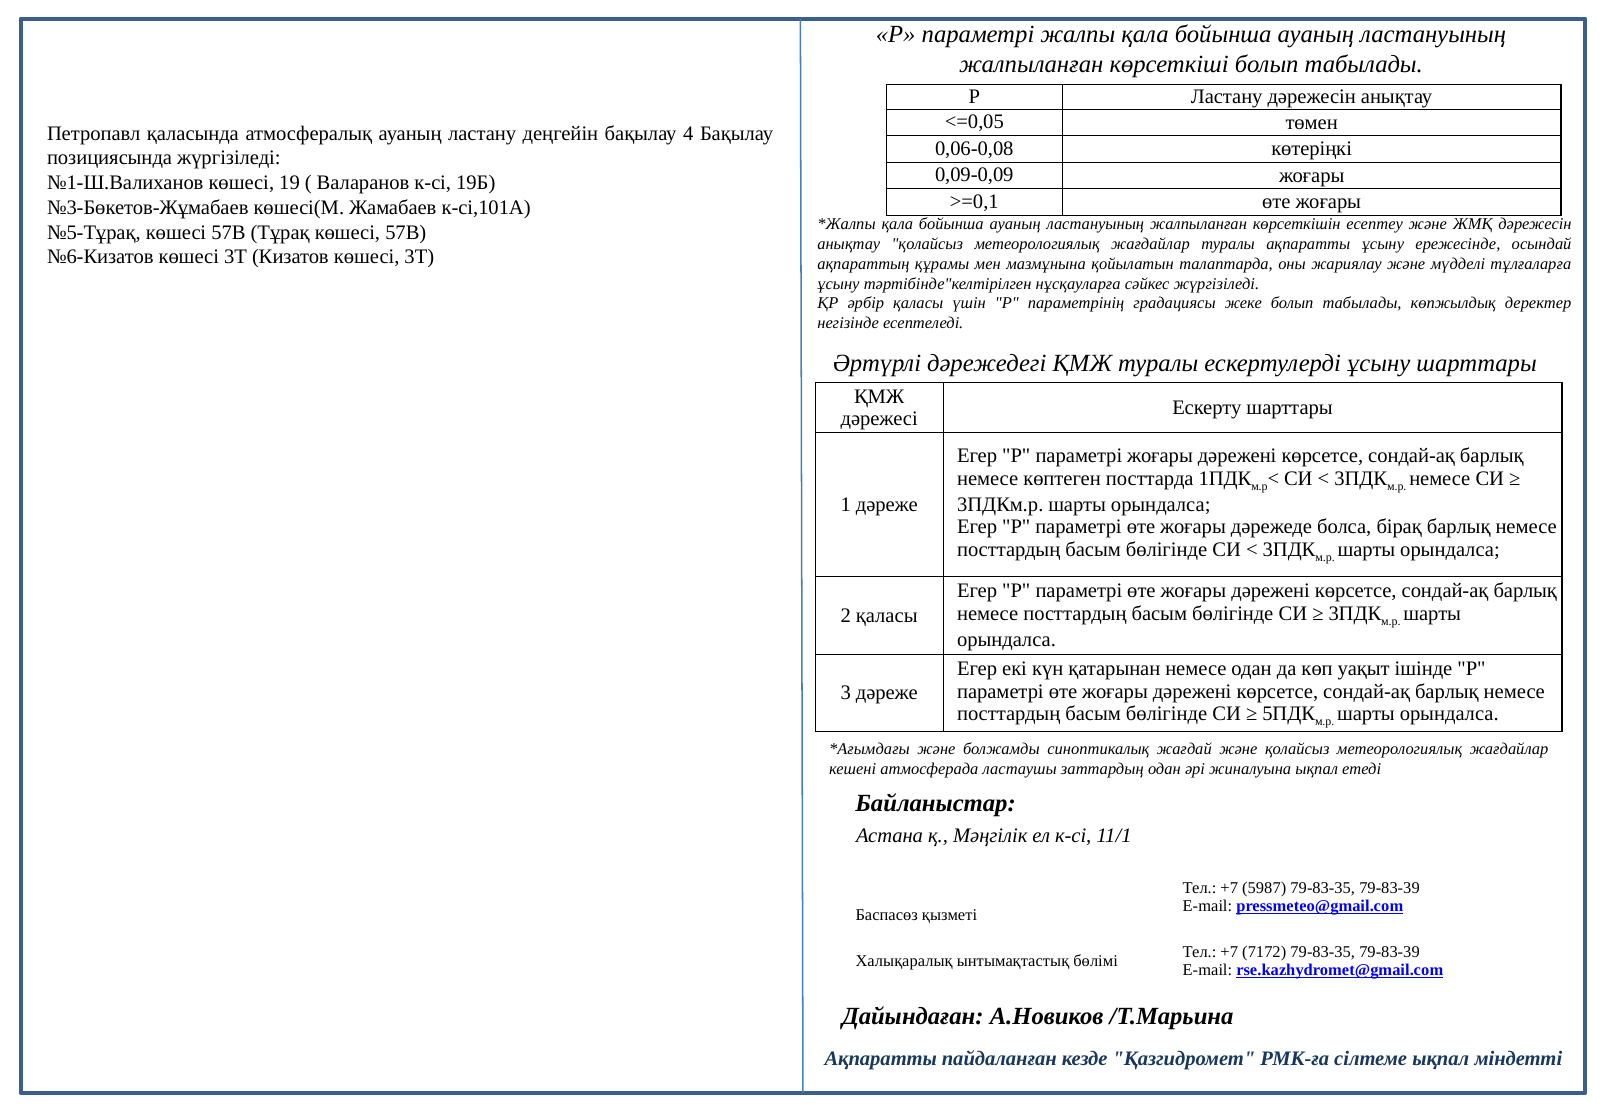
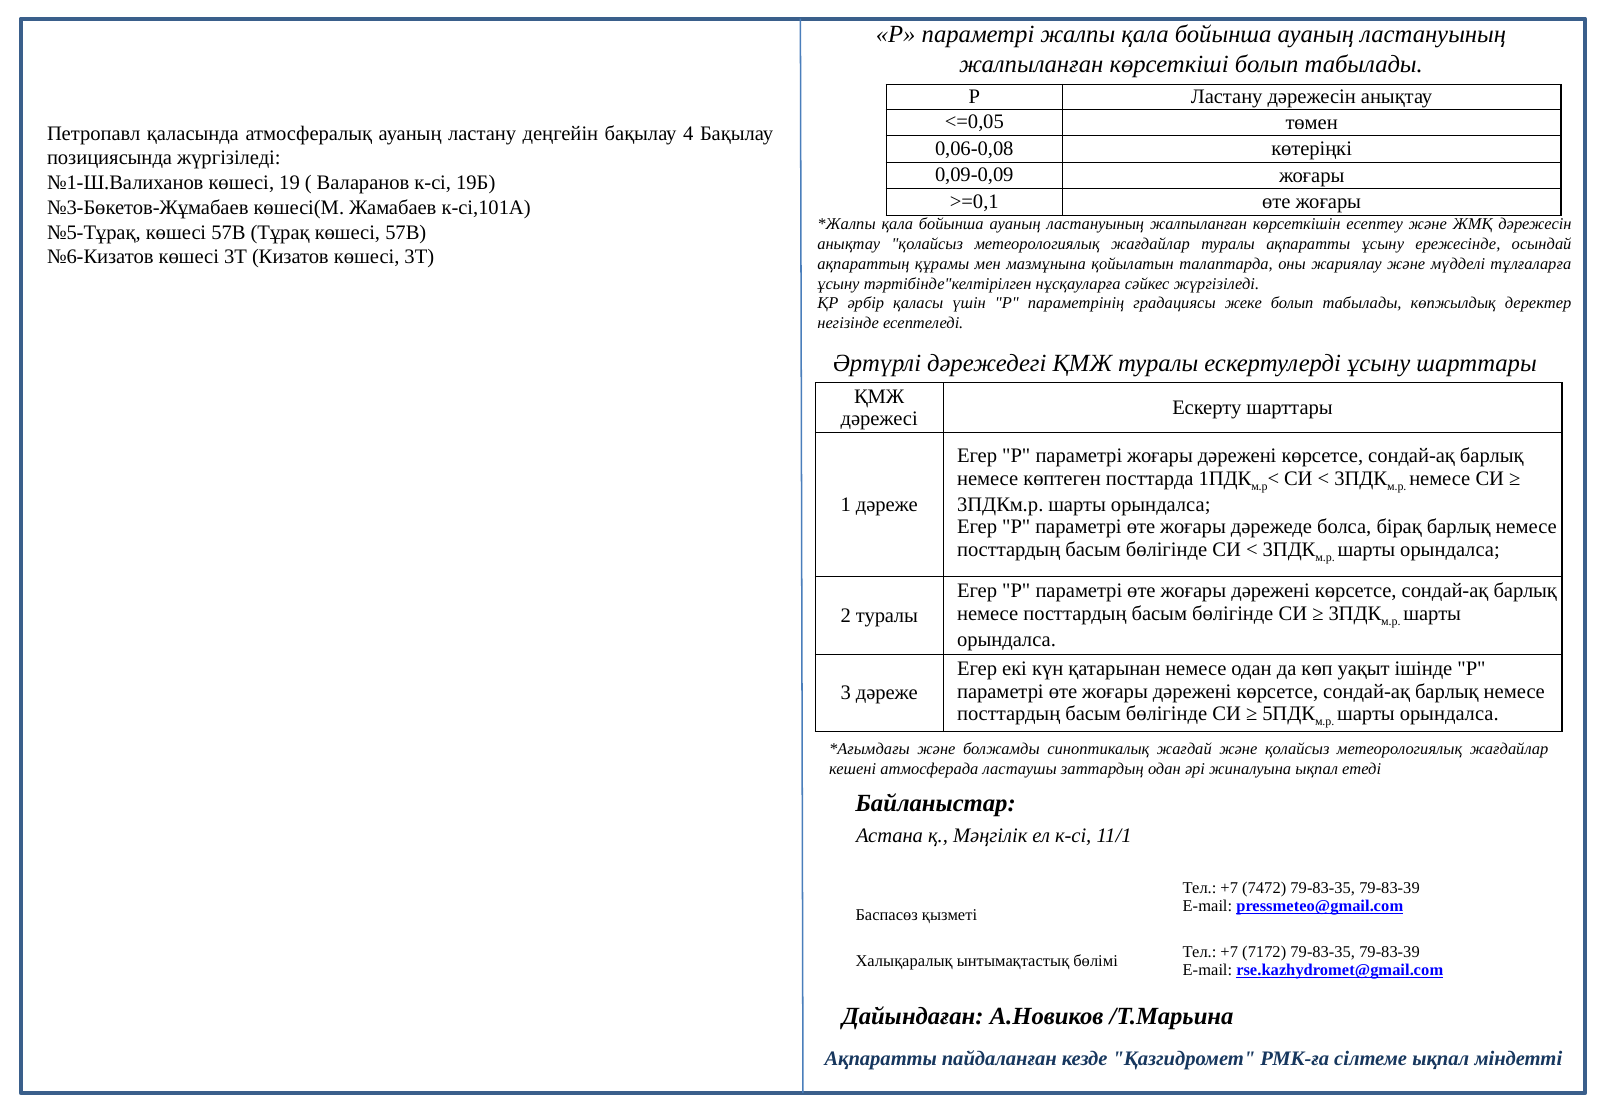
2 қаласы: қаласы -> туралы (887, 615)
5987: 5987 -> 7472 (1264, 888)
